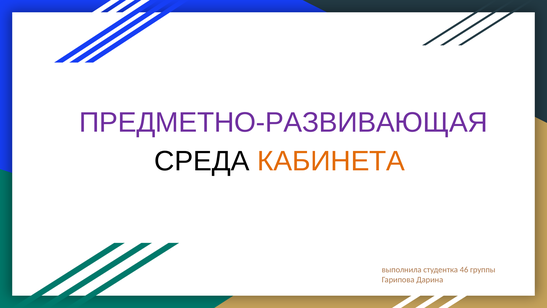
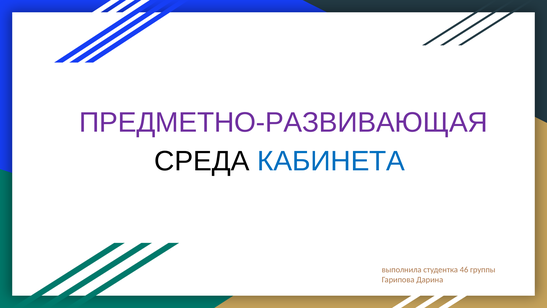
КАБИНЕТА colour: orange -> blue (331, 161)
